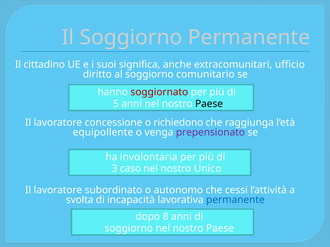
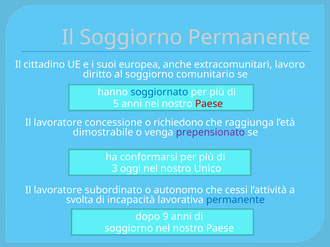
significa: significa -> europea (140, 65)
ufficio: ufficio -> lavoro (290, 65)
soggiornato colour: red -> blue (159, 92)
Paese colour: black -> red (209, 104)
equipollente: equipollente -> dimostrabile (103, 132)
involontaria: involontaria -> conformarsi (149, 157)
caso: caso -> oggi (130, 169)
8: 8 -> 9 (166, 217)
